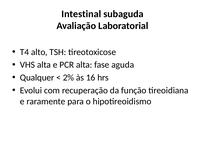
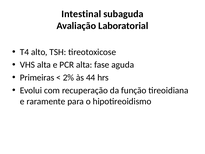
Qualquer: Qualquer -> Primeiras (37, 77)
16: 16 -> 44 (91, 77)
